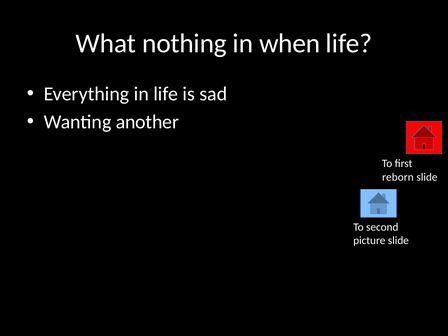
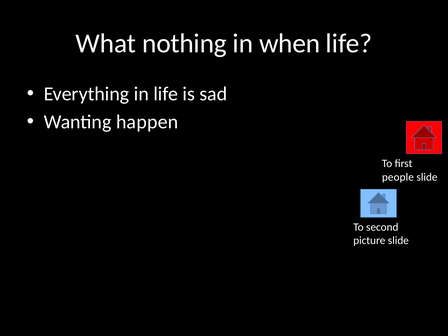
another: another -> happen (147, 122)
reborn: reborn -> people (398, 177)
